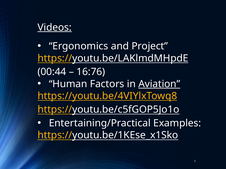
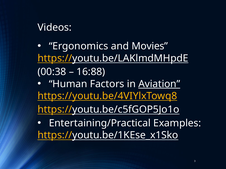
Videos underline: present -> none (55, 27)
Project: Project -> Movies (150, 46)
00:44: 00:44 -> 00:38 (52, 72)
16:76: 16:76 -> 16:88 (91, 72)
